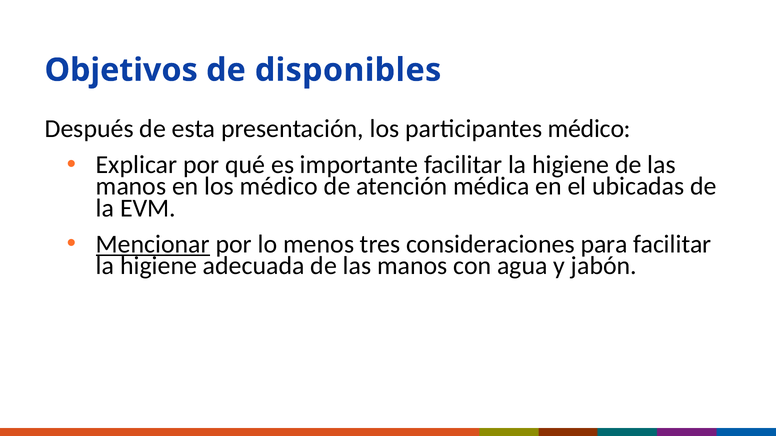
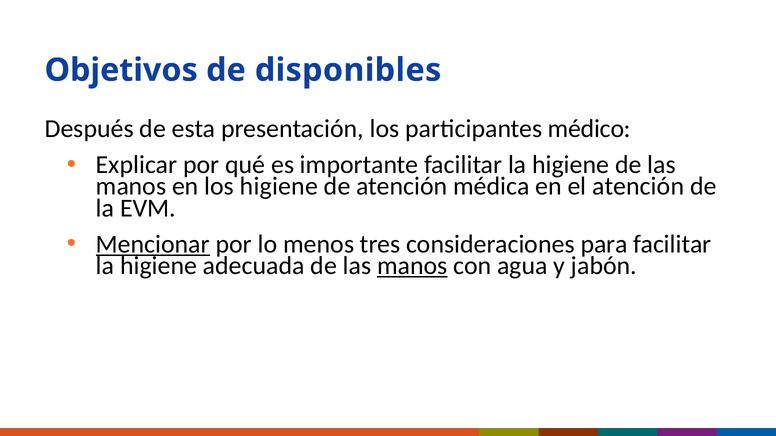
los médico: médico -> higiene (279, 187)
el ubicadas: ubicadas -> atención (638, 187)
manos underline: none -> present (412, 266)
